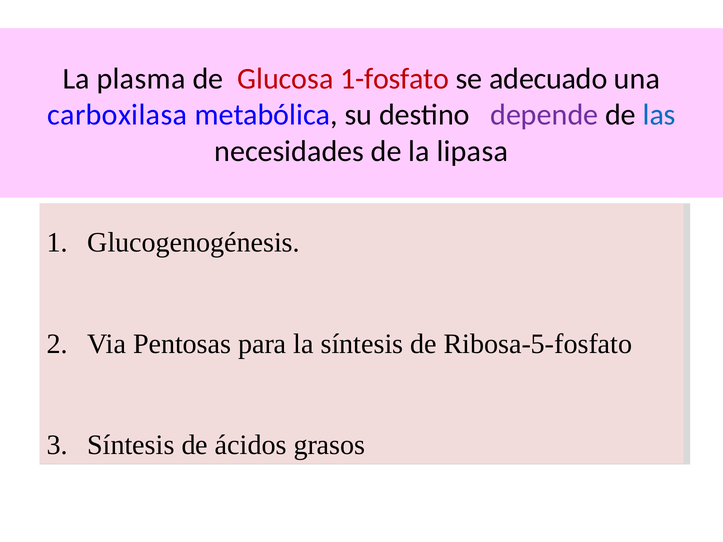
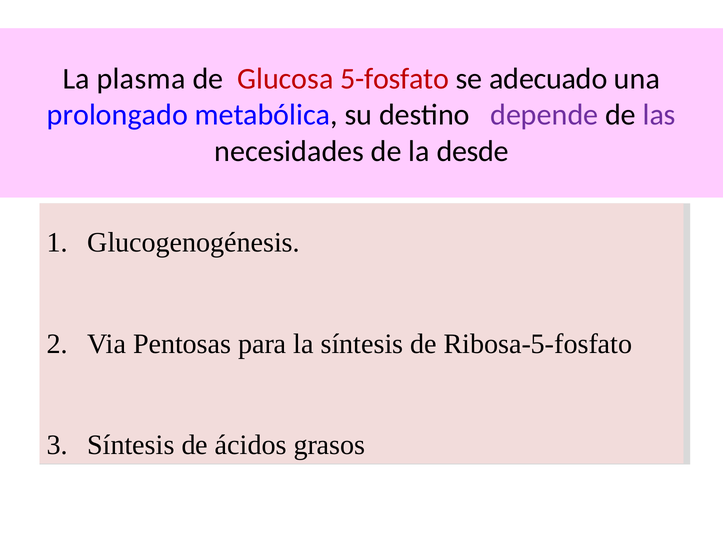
1-fosfato: 1-fosfato -> 5-fosfato (395, 79)
carboxilasa: carboxilasa -> prolongado (117, 115)
las colour: blue -> purple (659, 115)
lipasa: lipasa -> desde (473, 151)
